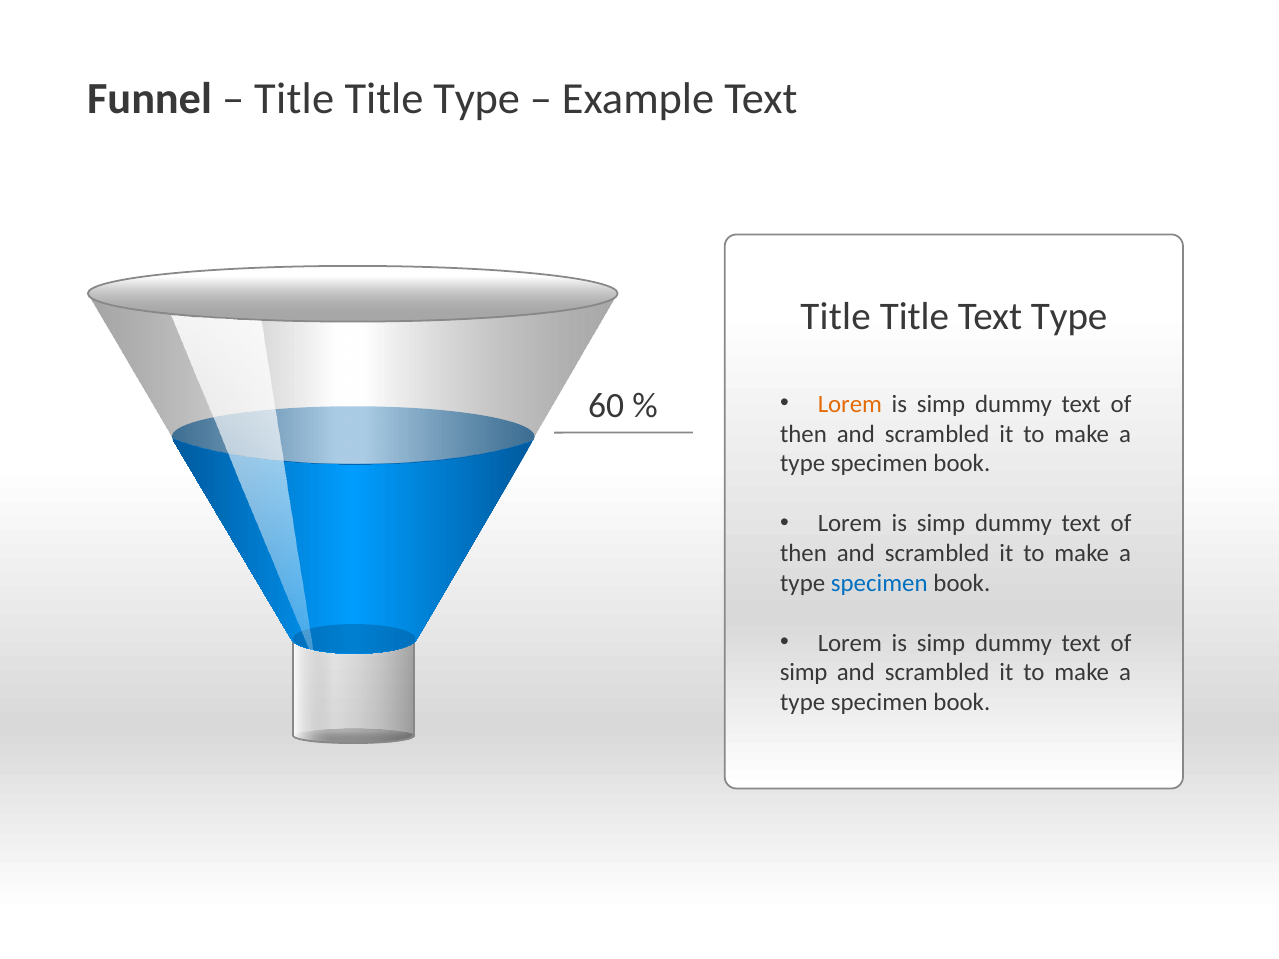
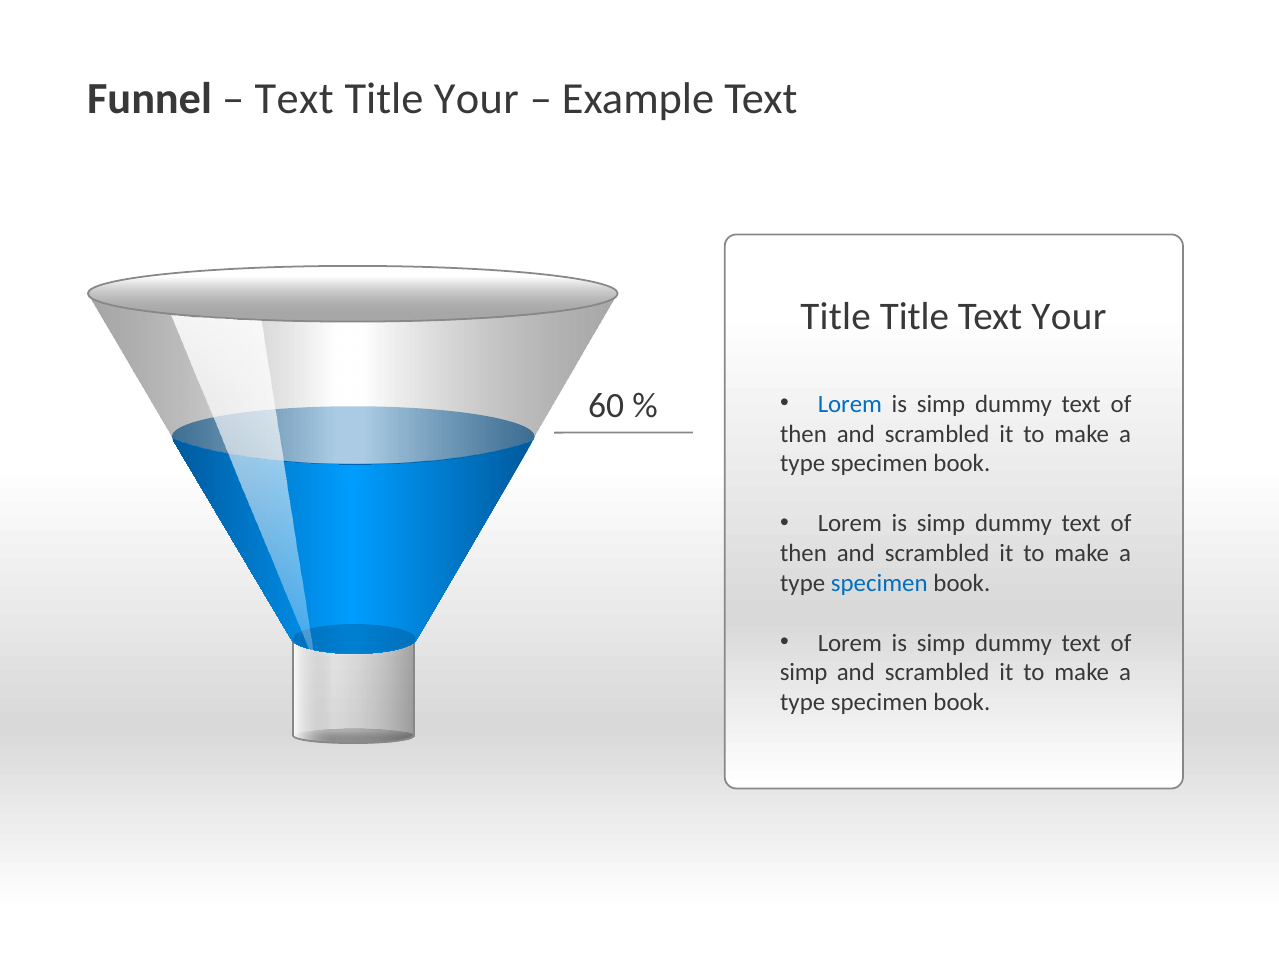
Title: Title -> Text (294, 99)
Title Type: Type -> Your (476, 99)
Text Type: Type -> Your (1069, 316)
Lorem colour: orange -> blue (850, 404)
